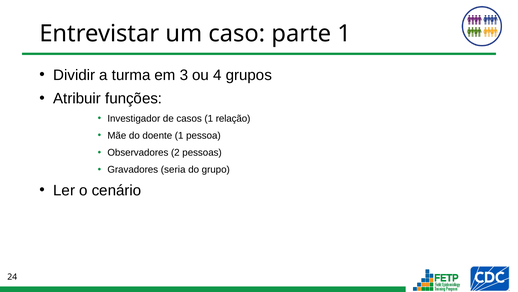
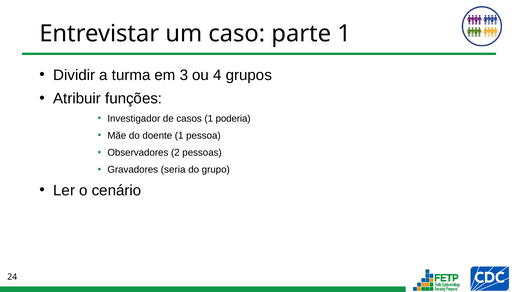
relação: relação -> poderia (233, 118)
